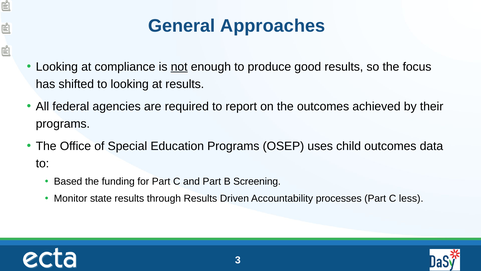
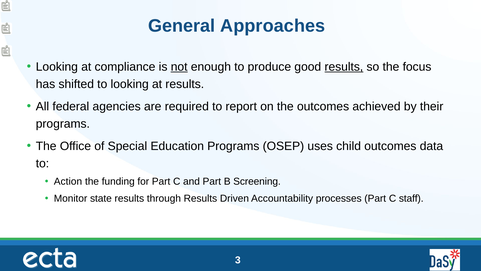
results underline: none -> present (344, 67)
Based: Based -> Action (68, 181)
less: less -> staff (411, 198)
